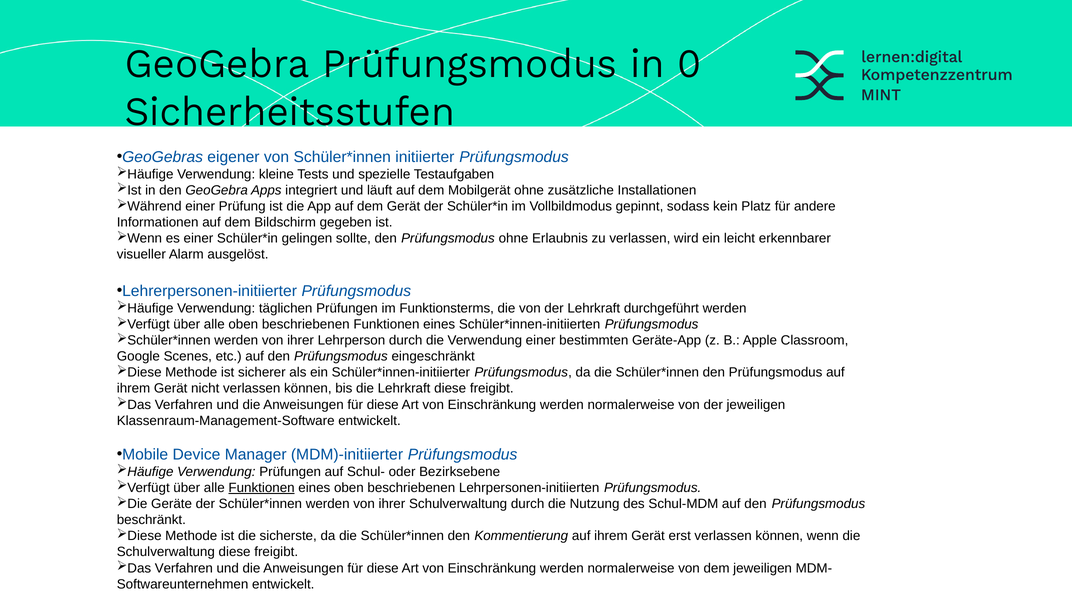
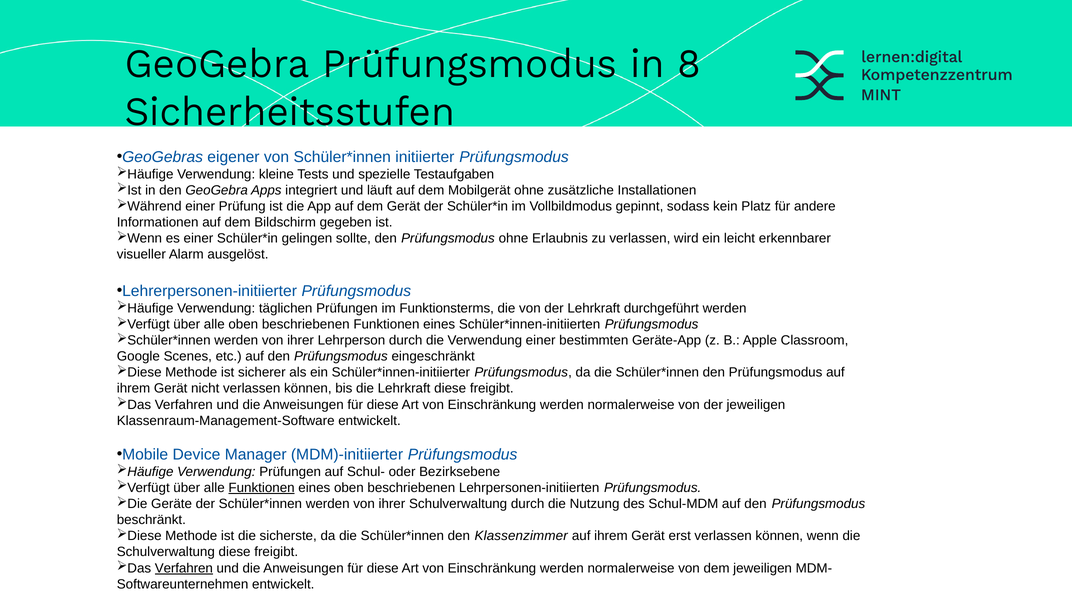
0: 0 -> 8 (689, 64)
Kommentierung: Kommentierung -> Klassenzimmer (521, 536)
Verfahren underline: none -> present (184, 568)
